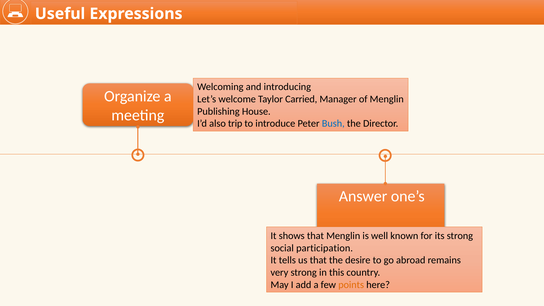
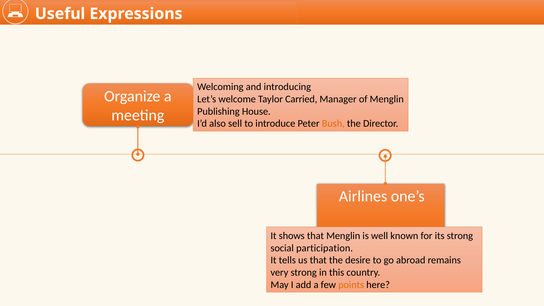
trip: trip -> sell (235, 124)
Bush colour: blue -> orange (333, 124)
Answer: Answer -> Airlines (363, 196)
